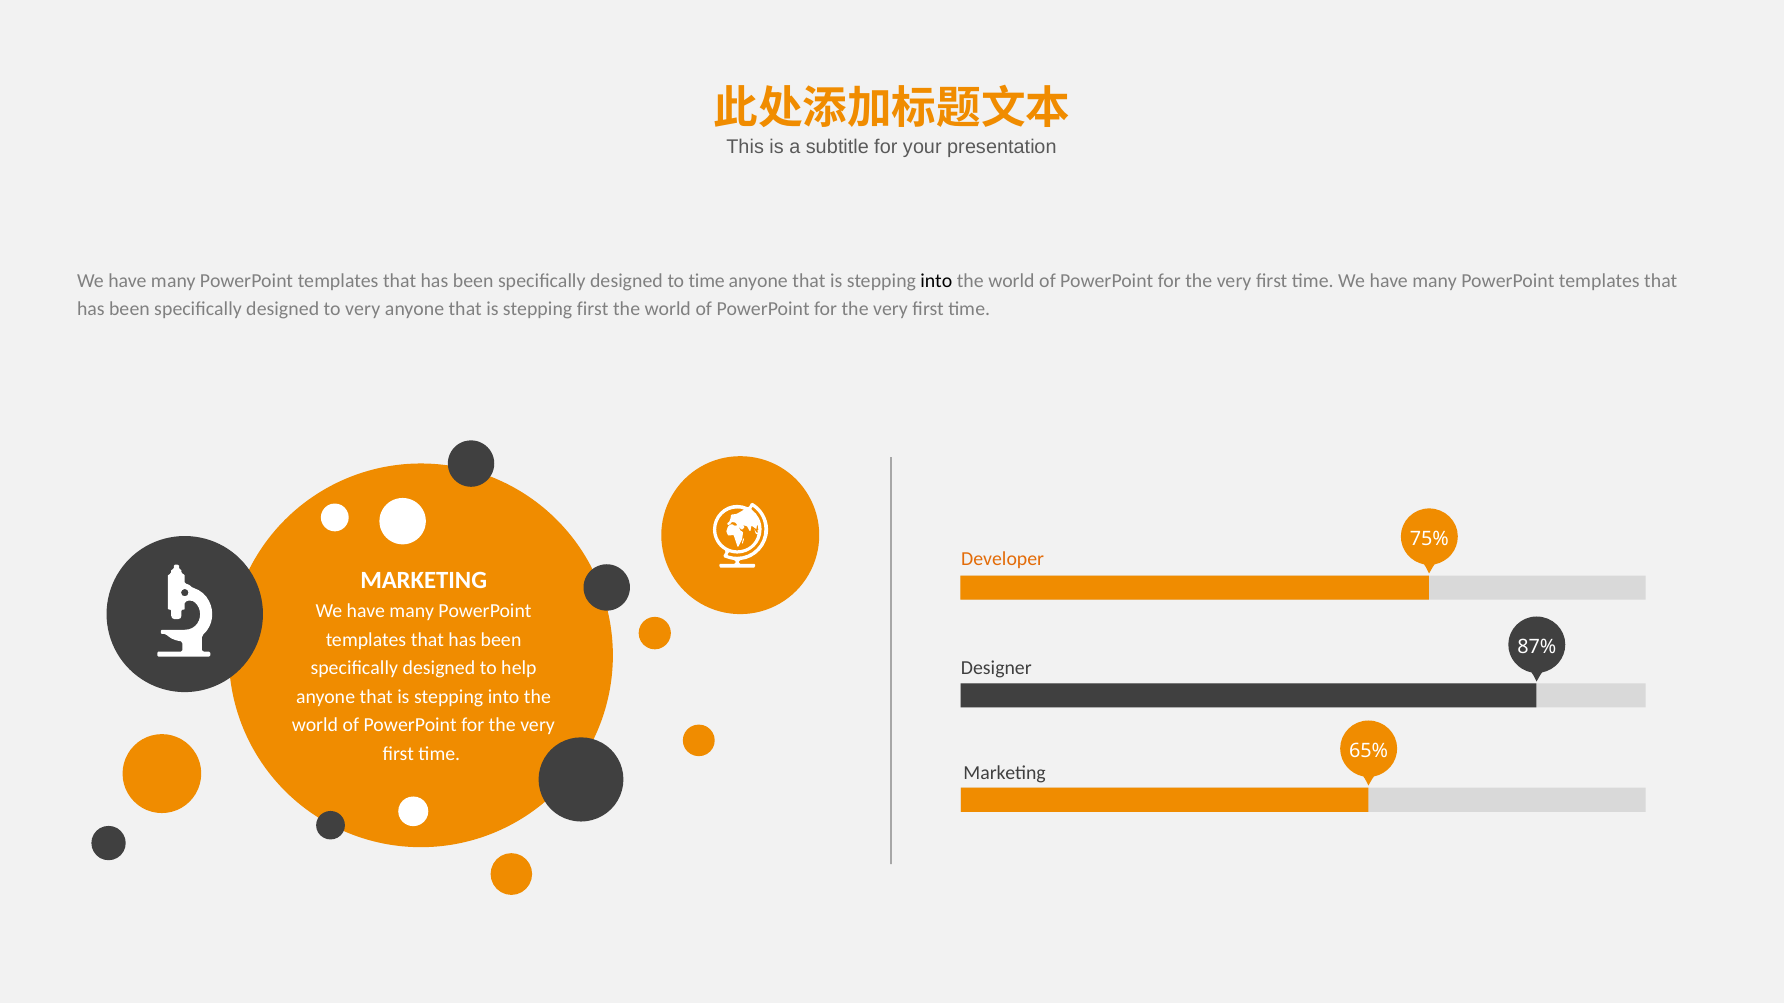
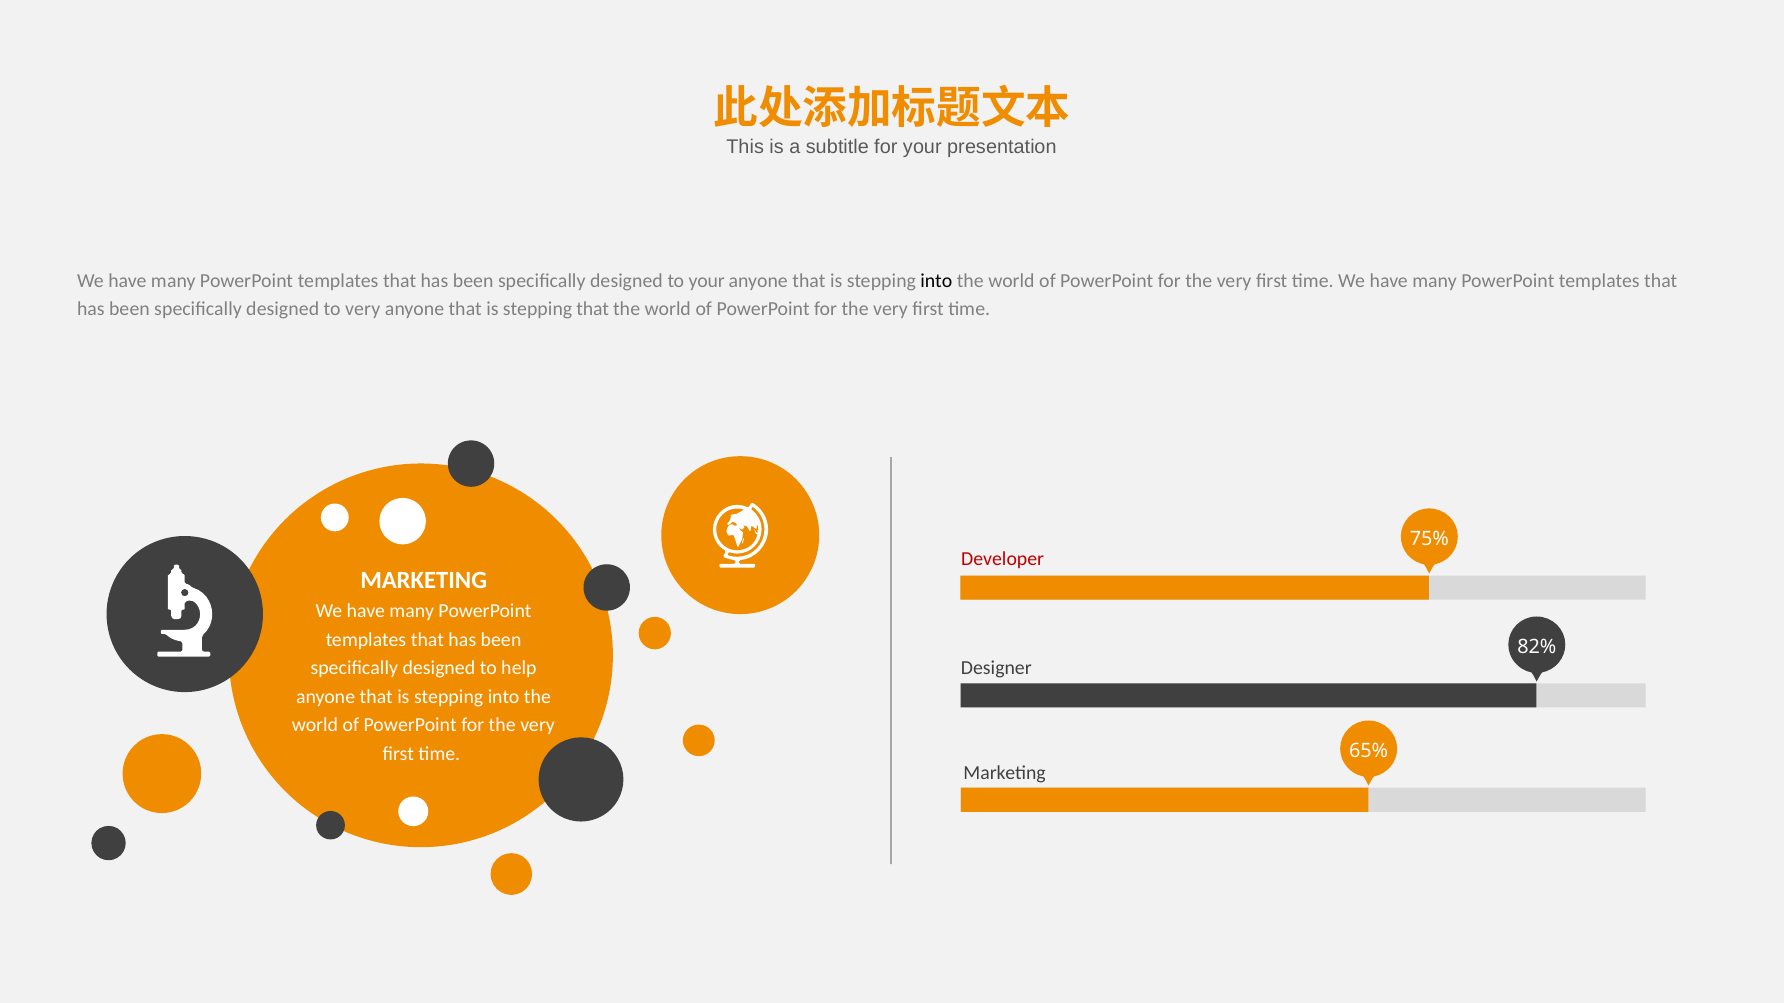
to time: time -> your (707, 281)
stepping first: first -> that (593, 309)
Developer colour: orange -> red (1003, 559)
87%: 87% -> 82% (1537, 647)
